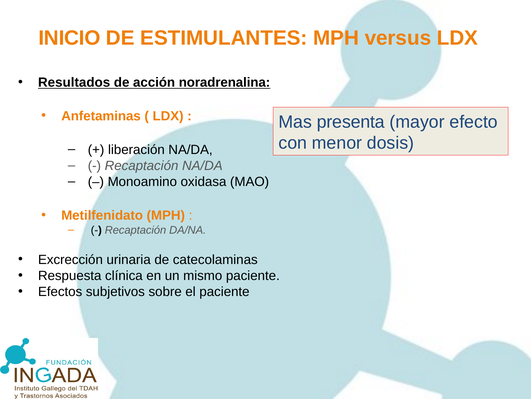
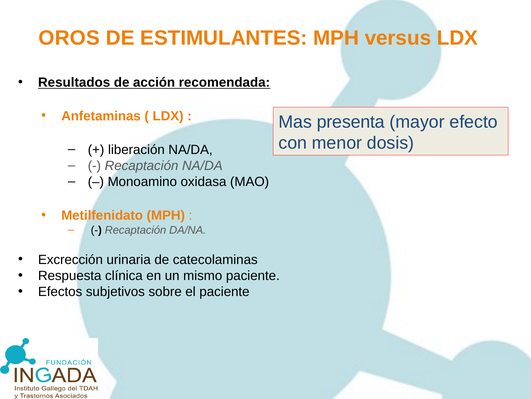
INICIO: INICIO -> OROS (69, 38)
noradrenalina: noradrenalina -> recomendada (224, 82)
